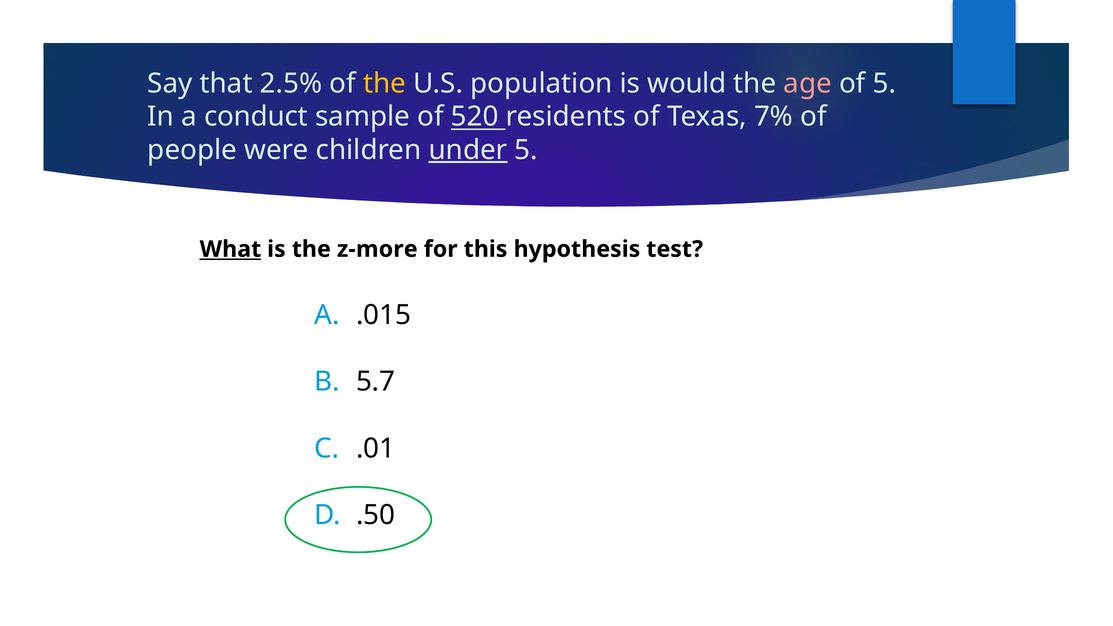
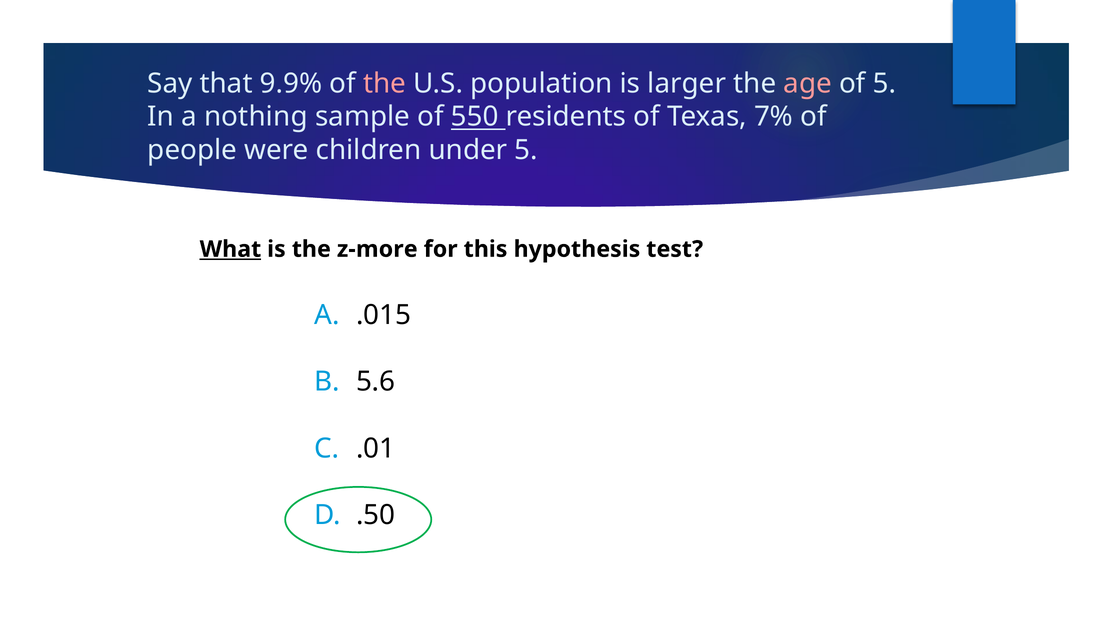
2.5%: 2.5% -> 9.9% (291, 83)
the colour: yellow -> pink (384, 83)
would: would -> larger (687, 83)
conduct: conduct -> nothing (256, 117)
520: 520 -> 550 (475, 117)
under underline: present -> none (468, 150)
5.7: 5.7 -> 5.6 (376, 382)
